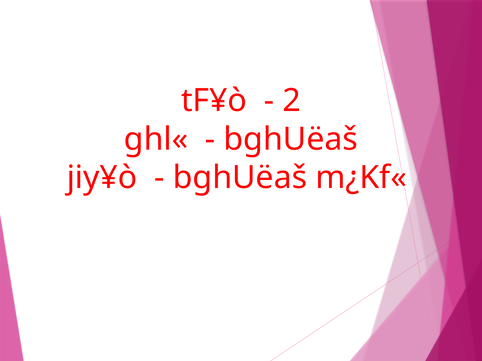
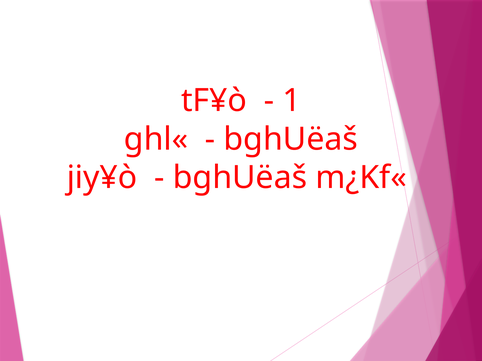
2: 2 -> 1 (292, 101)
